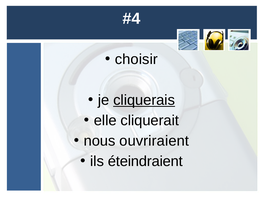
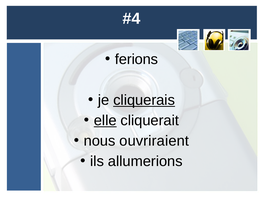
choisir: choisir -> ferions (137, 59)
elle underline: none -> present (105, 121)
éteindraient: éteindraient -> allumerions (145, 162)
